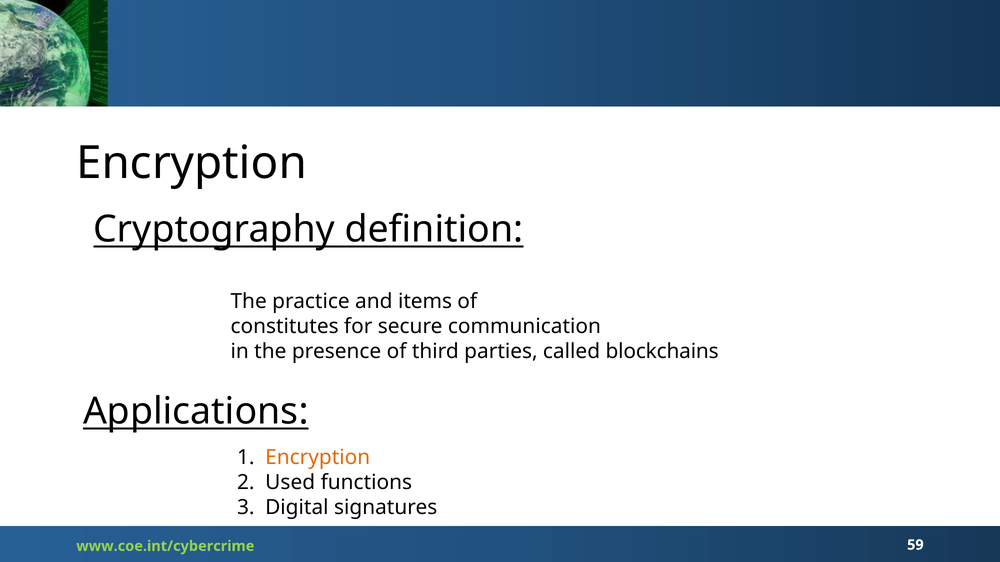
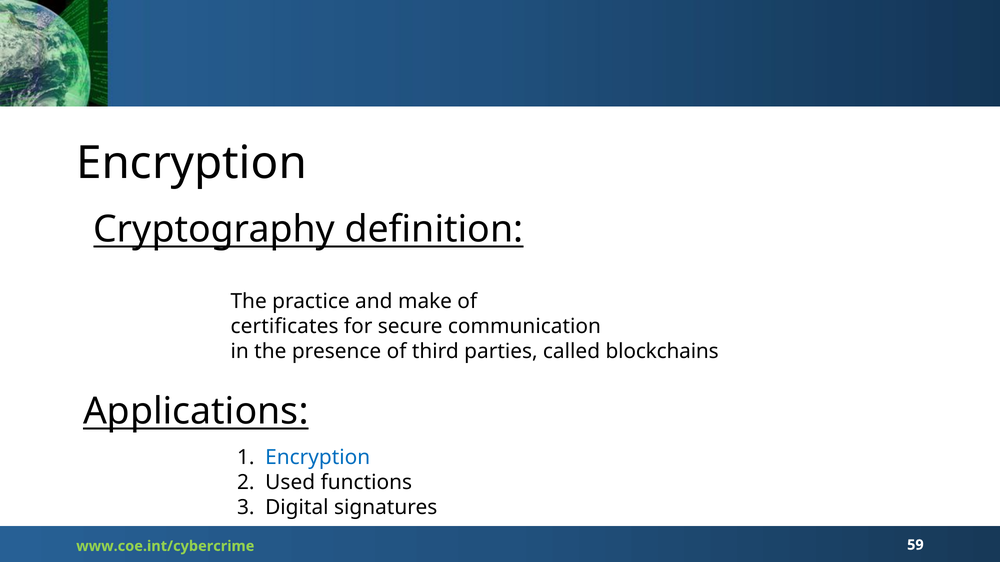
items: items -> make (425, 302)
constitutes: constitutes -> certificates (285, 327)
Encryption colour: orange -> blue (318, 458)
